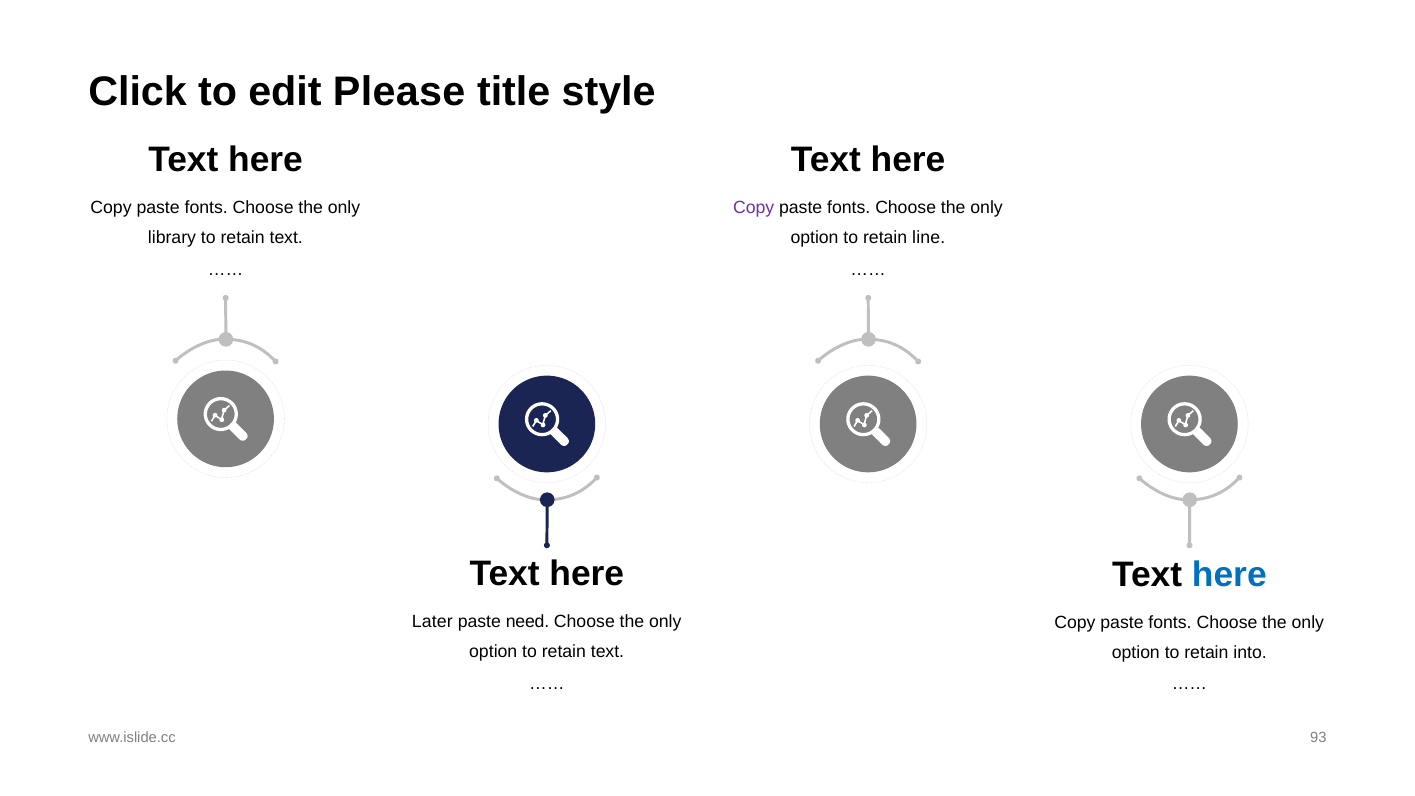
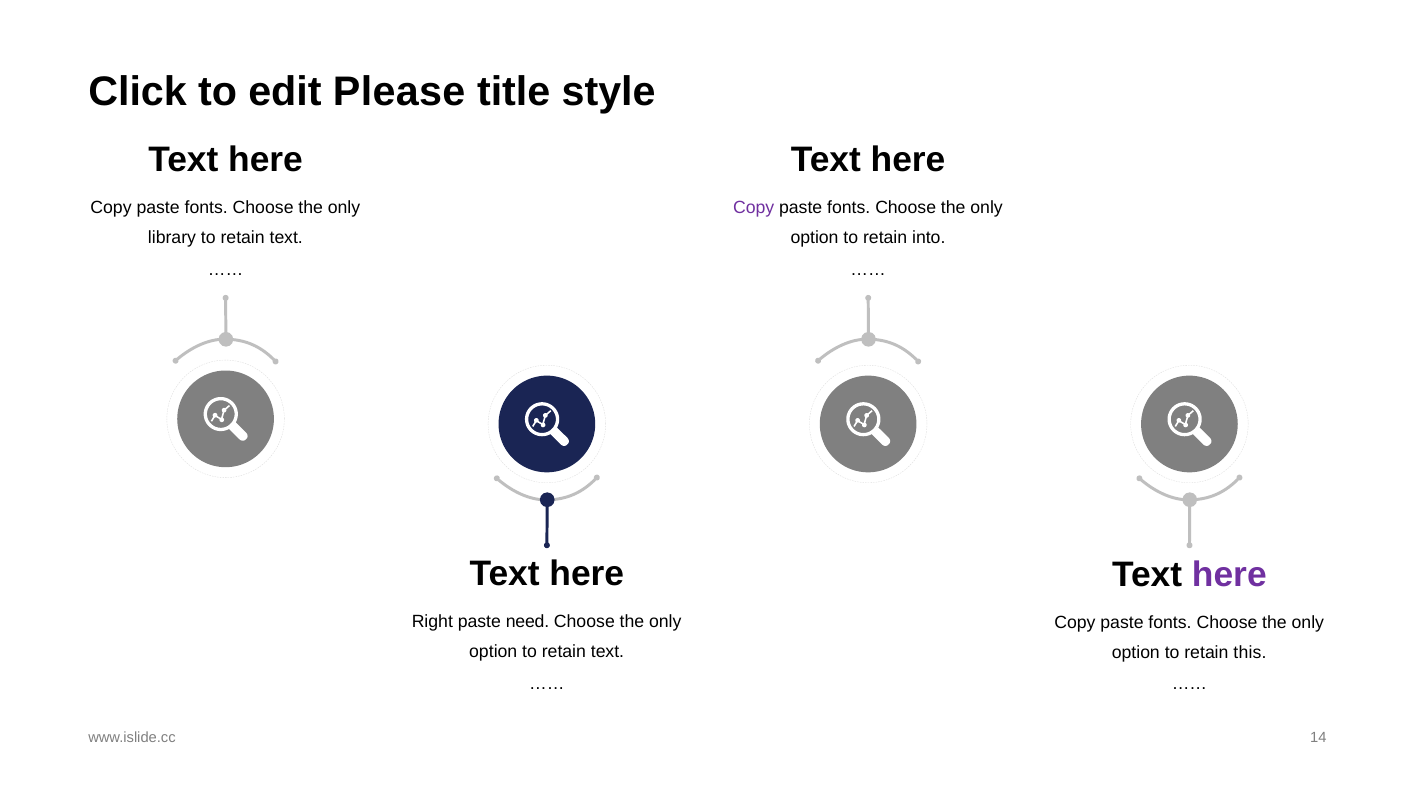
line: line -> into (929, 238)
here colour: blue -> purple (1229, 575)
Later: Later -> Right (432, 622)
into: into -> this (1250, 652)
93: 93 -> 14 (1318, 737)
